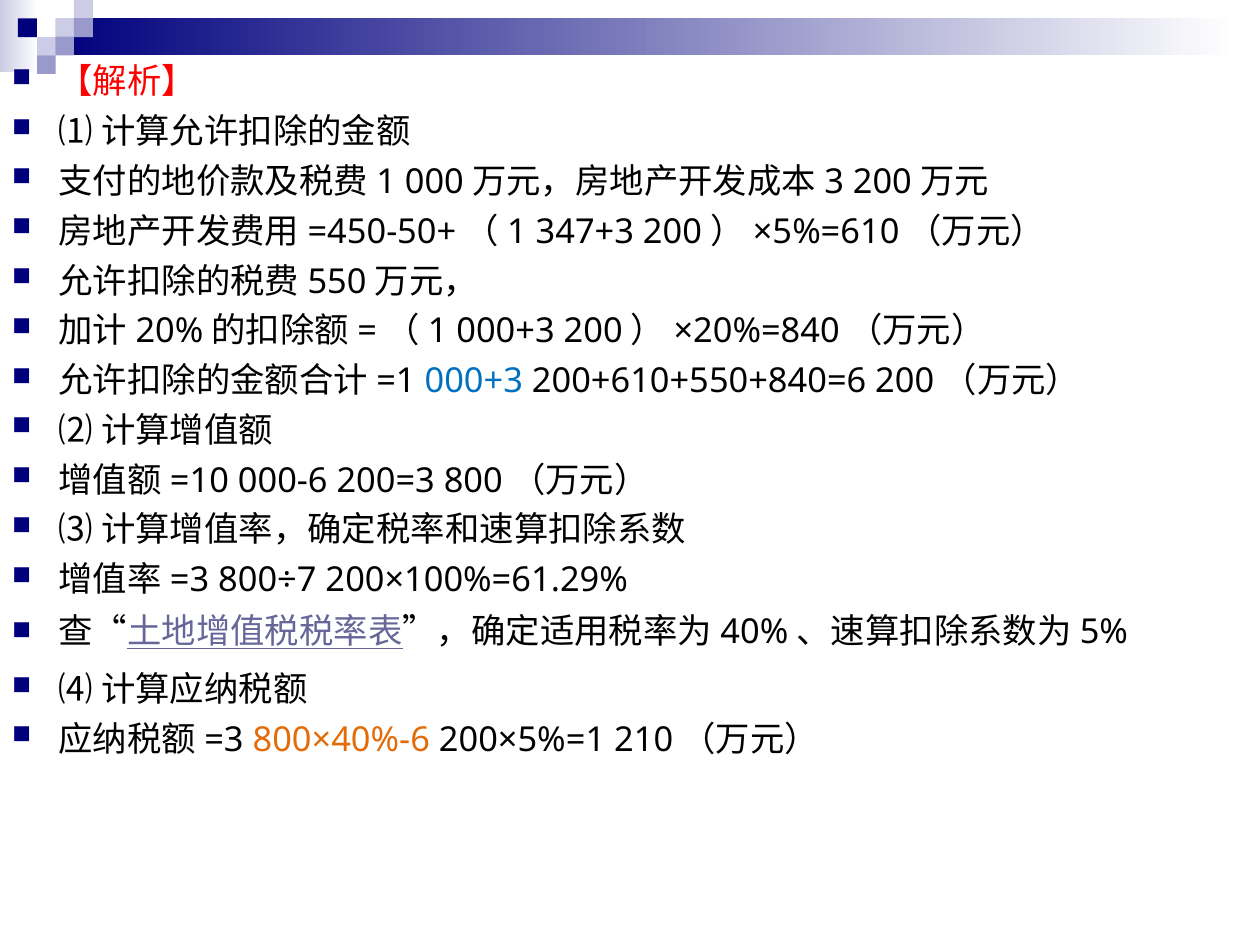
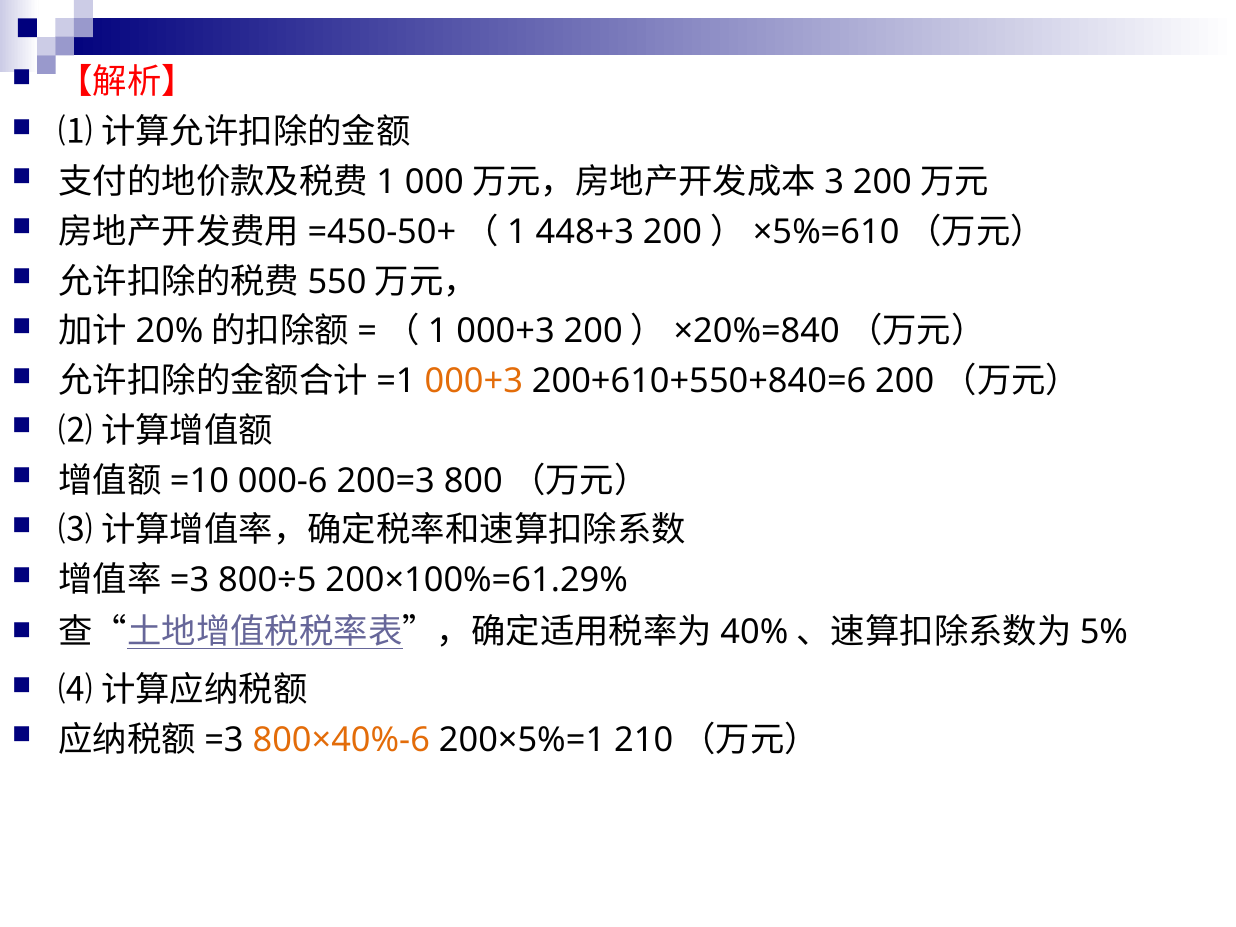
347+3: 347+3 -> 448+3 (585, 232)
000+3 colour: blue -> orange (474, 381)
800÷7: 800÷7 -> 800÷5 (267, 580)
